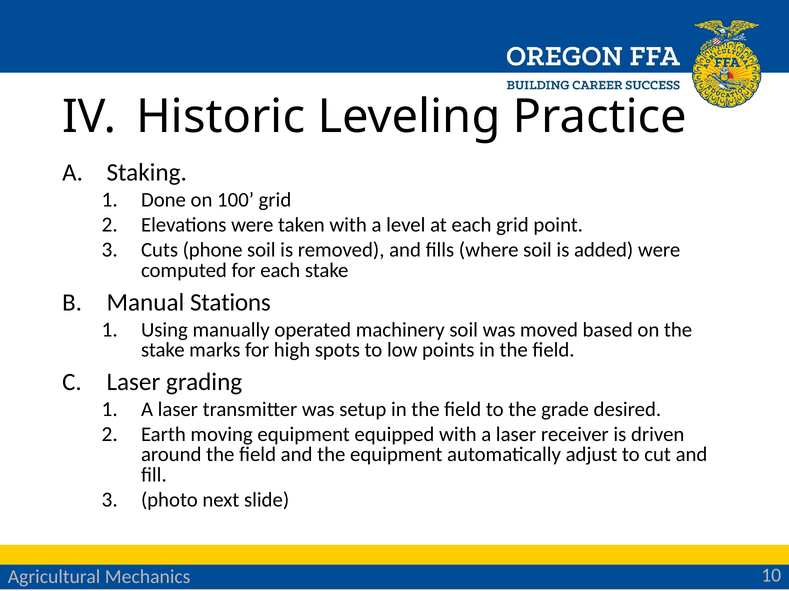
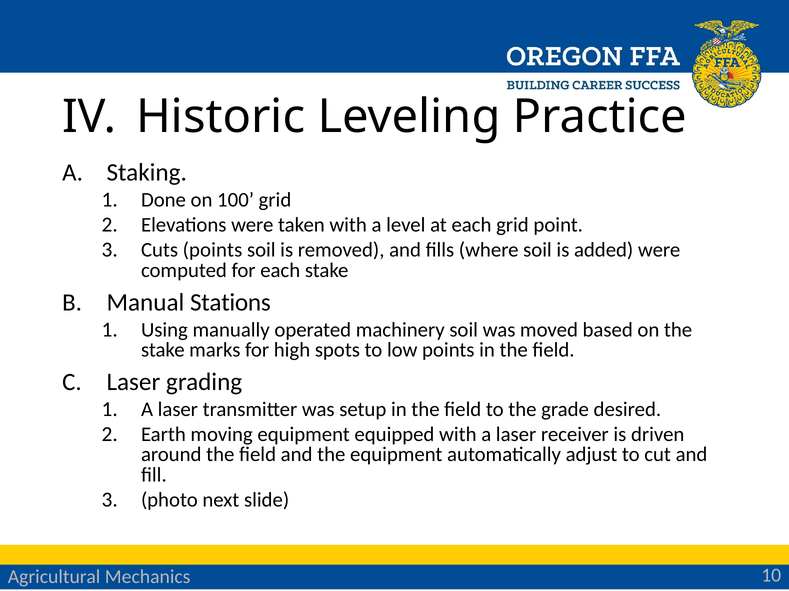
Cuts phone: phone -> points (212, 250)
